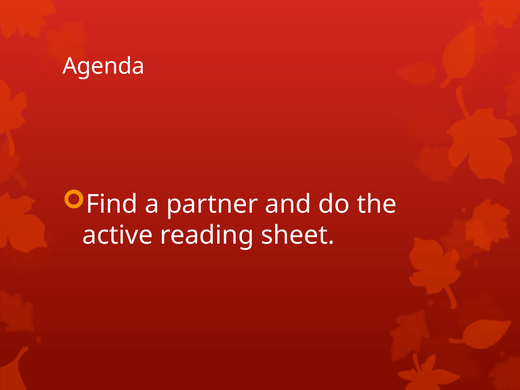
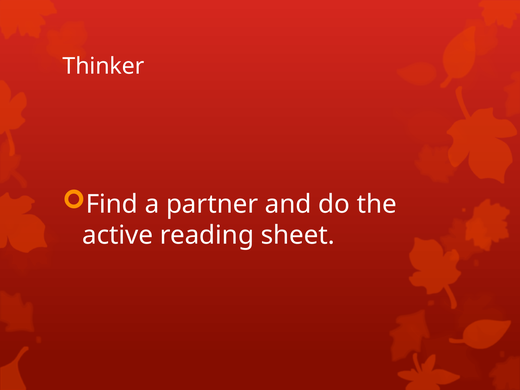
Agenda: Agenda -> Thinker (104, 66)
